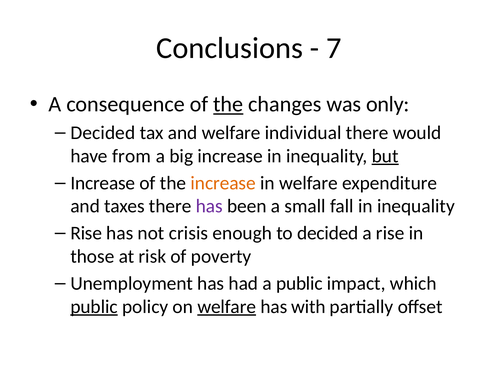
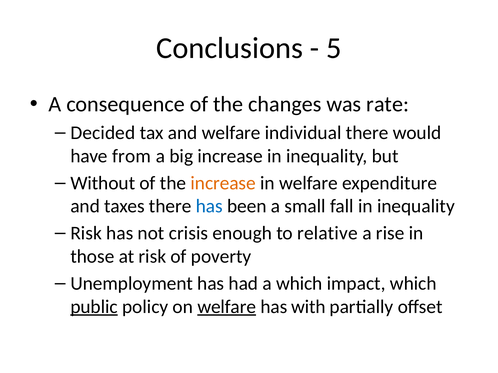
7: 7 -> 5 (334, 48)
the underline: present -> none (228, 104)
only: only -> rate (388, 104)
but underline: present -> none (385, 156)
Increase: Increase -> Without (103, 183)
has colour: purple -> blue (209, 207)
Rise: Rise -> Risk (86, 234)
to decided: decided -> relative (328, 234)
a public: public -> which (299, 284)
